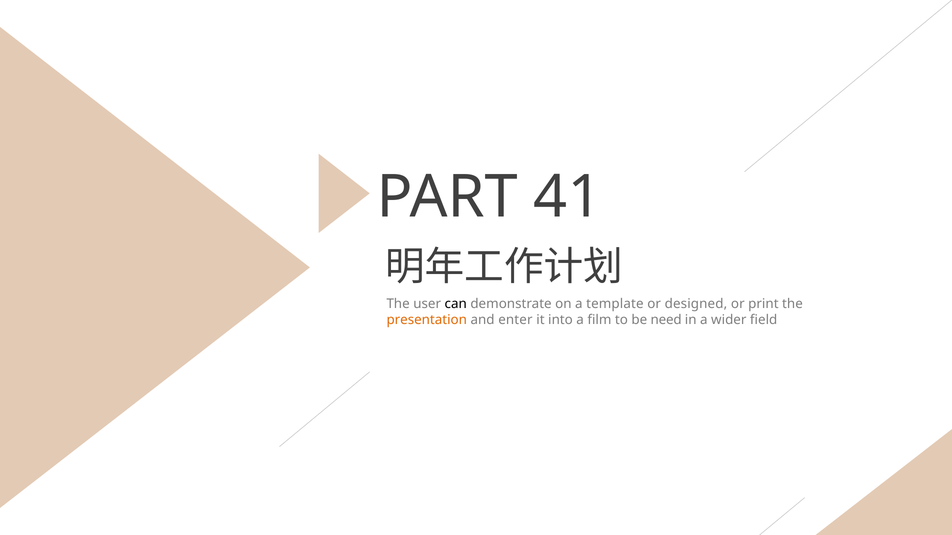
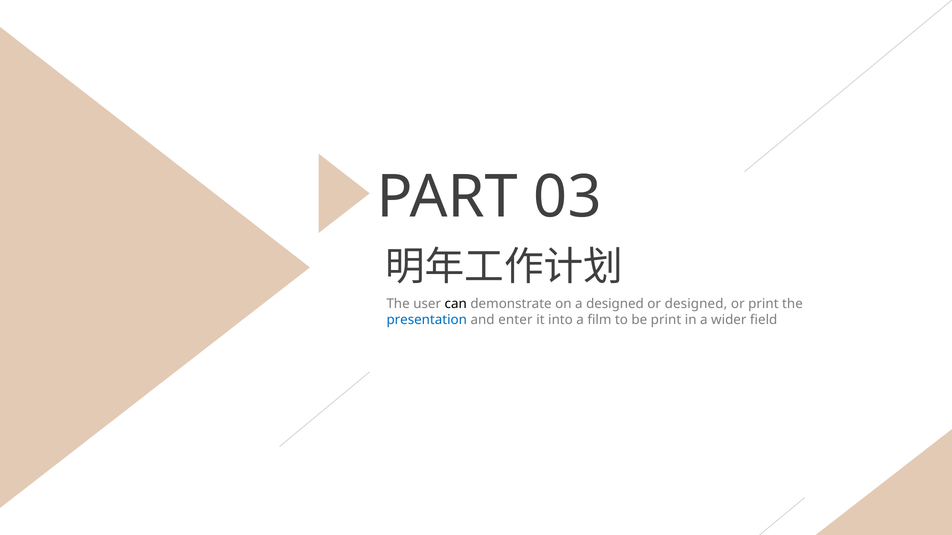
41: 41 -> 03 (568, 197)
a template: template -> designed (615, 304)
presentation colour: orange -> blue (427, 320)
be need: need -> print (666, 320)
